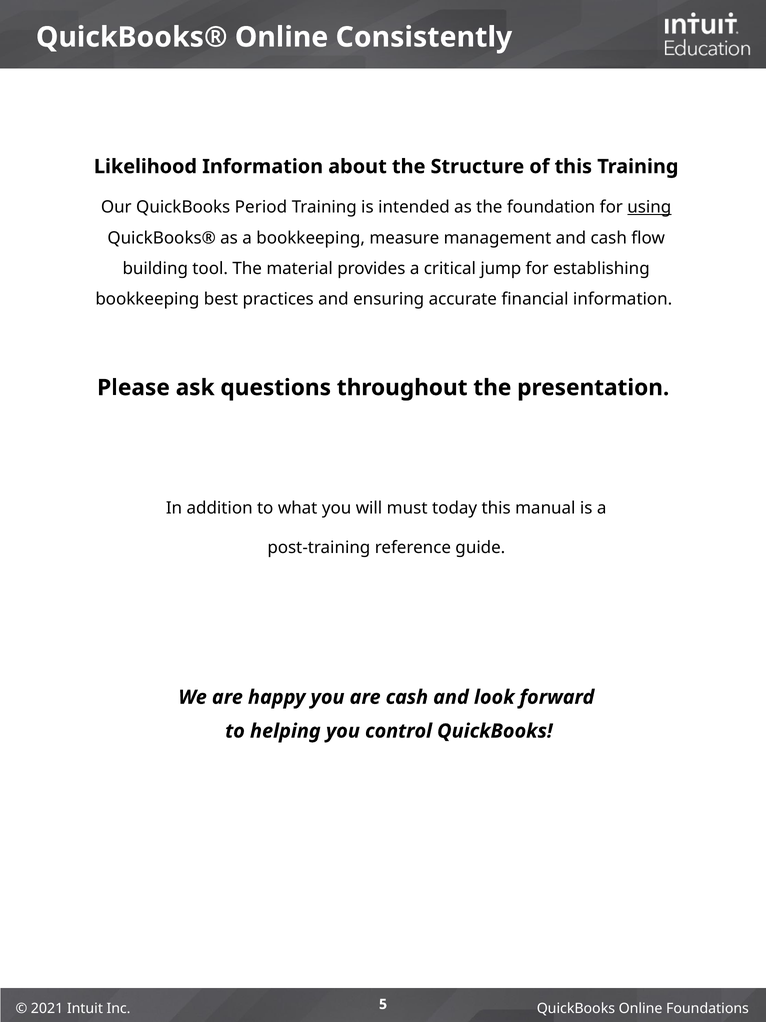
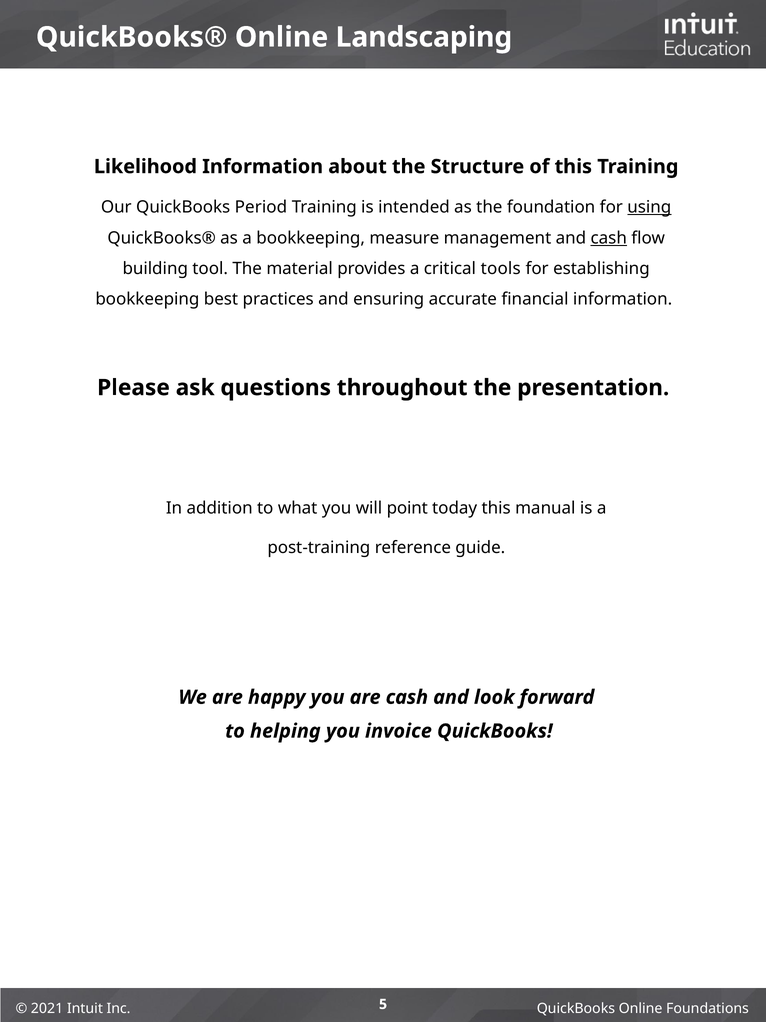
Consistently: Consistently -> Landscaping (424, 37)
cash underline: none -> present (609, 238)
jump: jump -> tools (501, 268)
must: must -> point (407, 508)
control: control -> invoice (398, 731)
